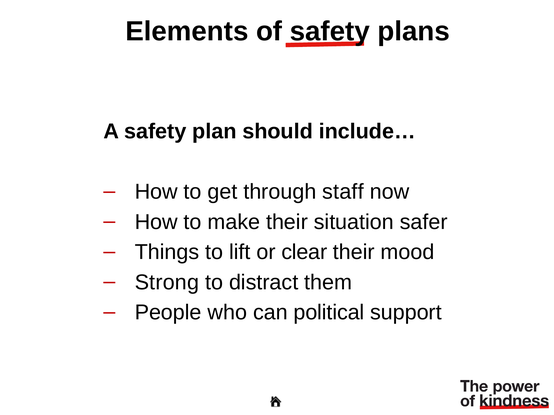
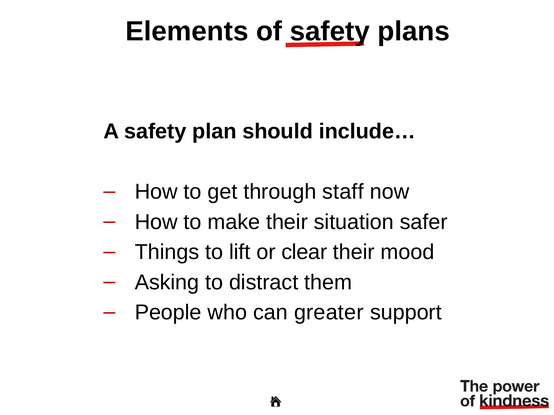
Strong: Strong -> Asking (167, 283)
political: political -> greater (329, 313)
